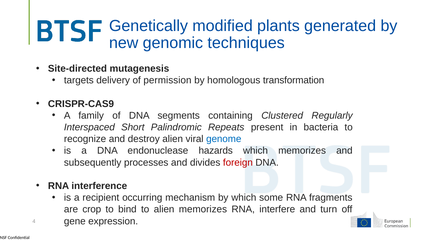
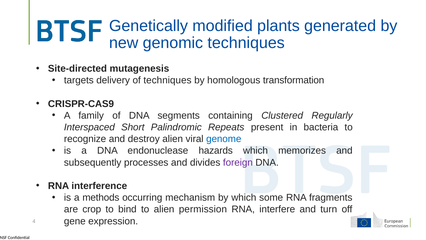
of permission: permission -> techniques (167, 80)
foreign colour: red -> purple (238, 162)
recipient: recipient -> methods (101, 197)
alien memorizes: memorizes -> permission (203, 209)
